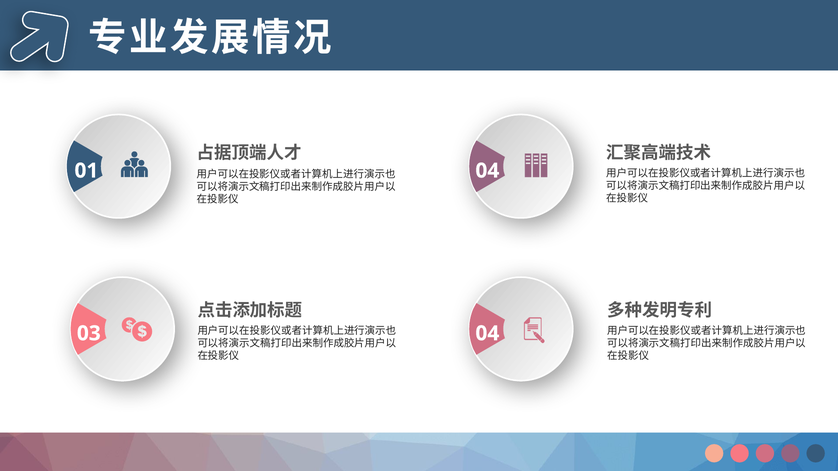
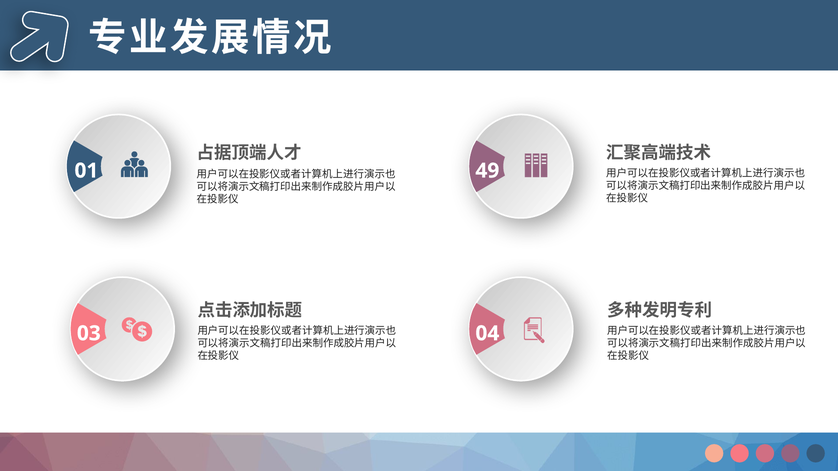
01 04: 04 -> 49 (487, 171)
